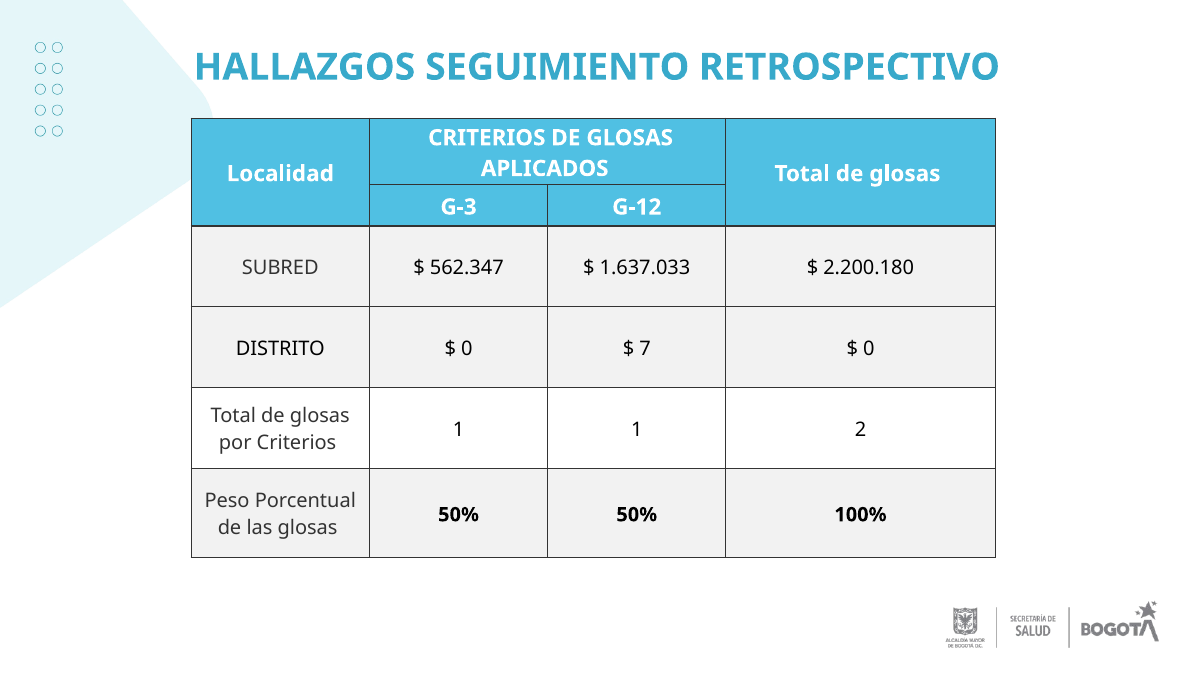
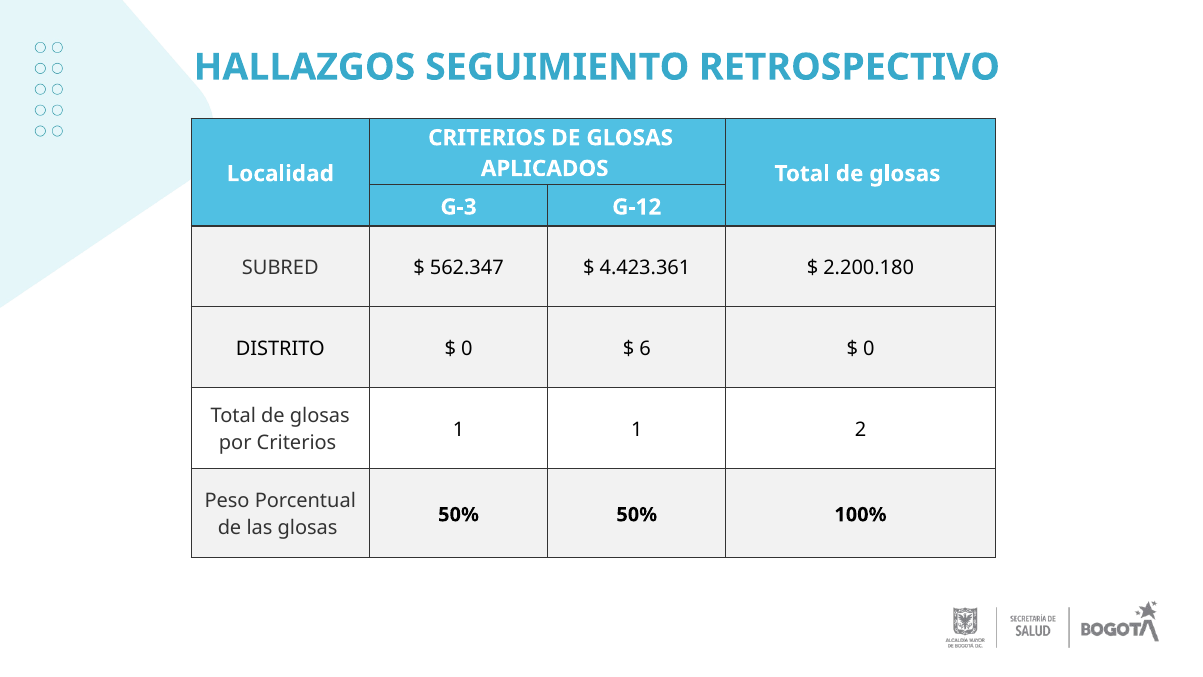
1.637.033: 1.637.033 -> 4.423.361 (645, 268)
7: 7 -> 6 (645, 349)
